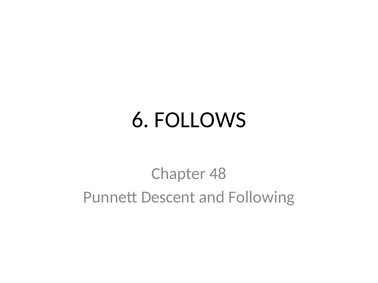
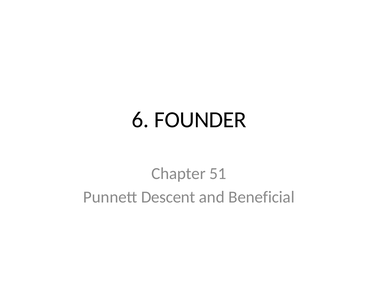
FOLLOWS: FOLLOWS -> FOUNDER (200, 120)
48: 48 -> 51 (218, 174)
Following: Following -> Beneficial (262, 197)
